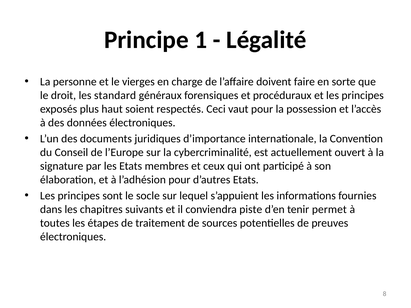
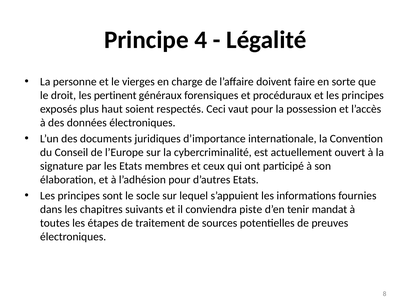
1: 1 -> 4 (201, 40)
standard: standard -> pertinent (115, 95)
permet: permet -> mandat (329, 210)
